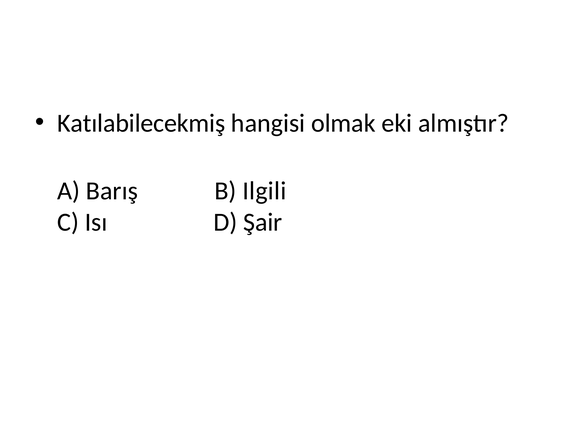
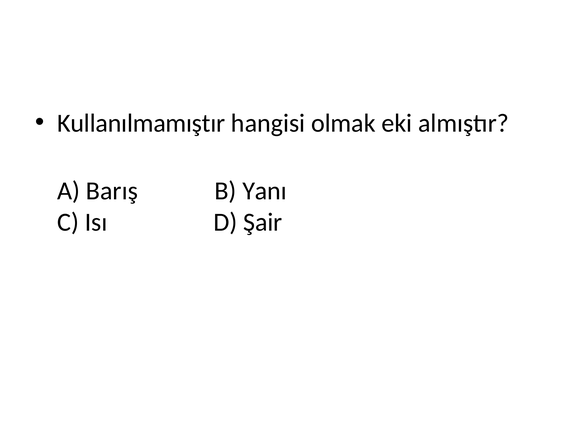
Katılabilecekmiş: Katılabilecekmiş -> Kullanılmamıştır (141, 123)
Ilgili: Ilgili -> Yanı (265, 191)
